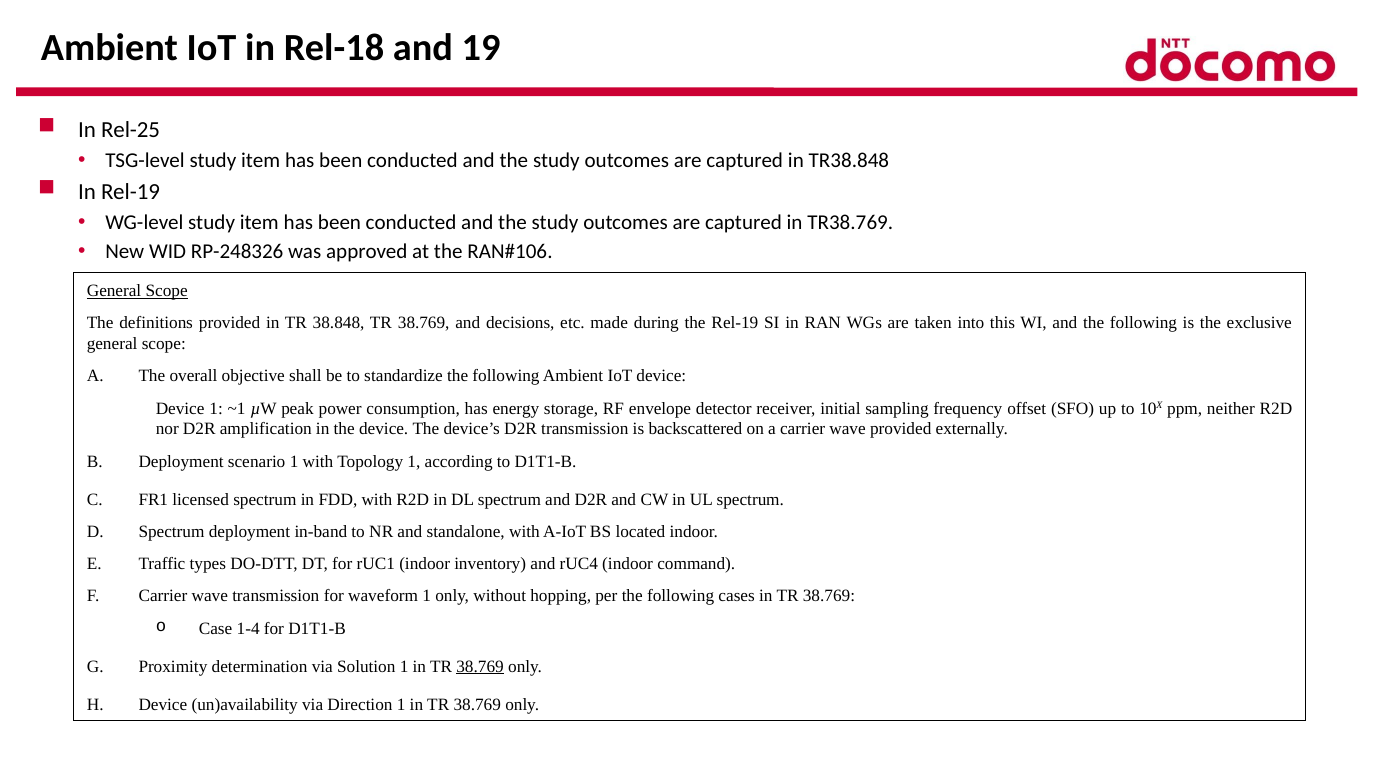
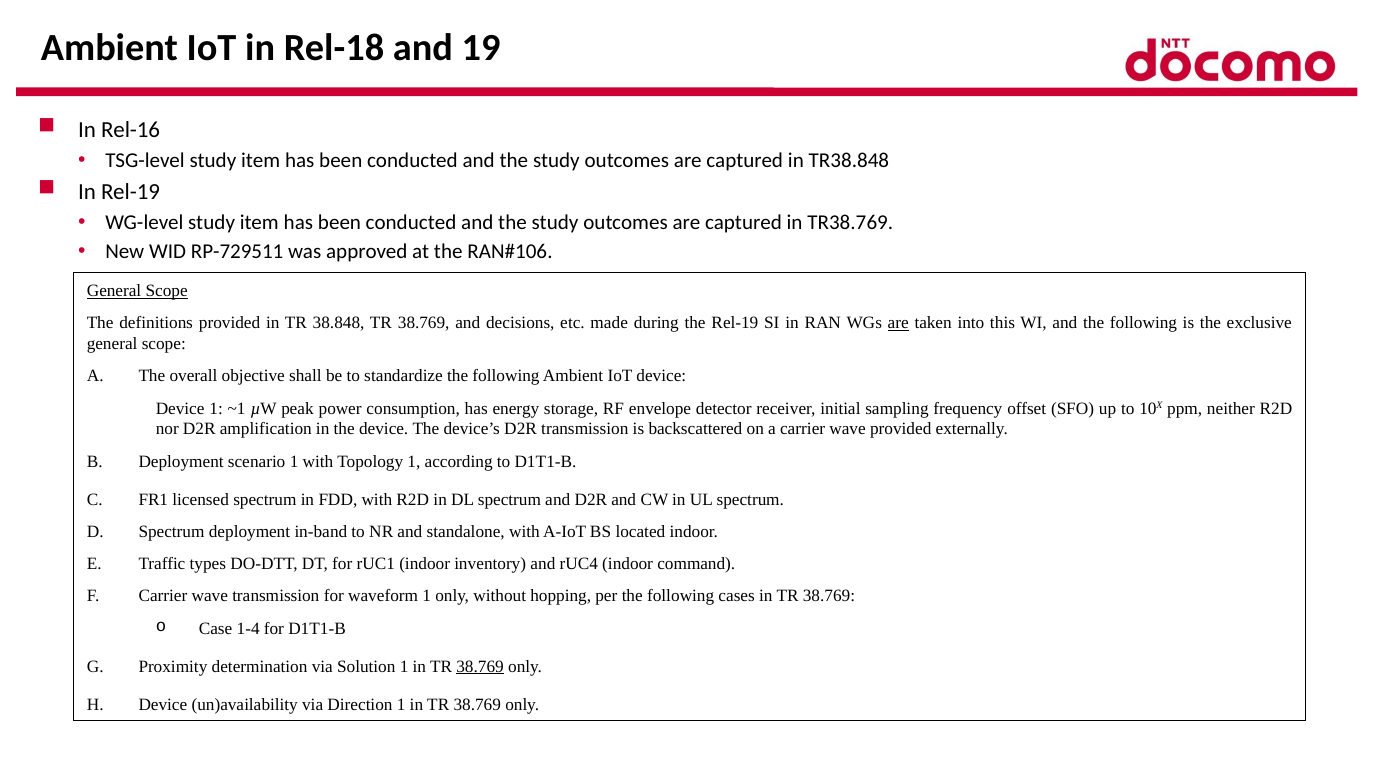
Rel-25: Rel-25 -> Rel-16 (131, 130)
RP-248326: RP-248326 -> RP-729511 (237, 252)
are underline: none -> present (898, 323)
